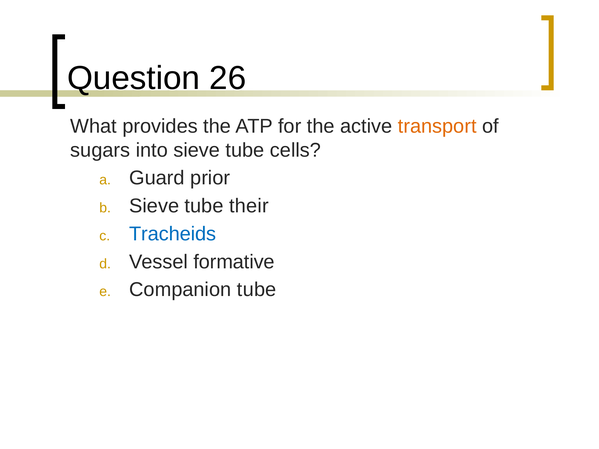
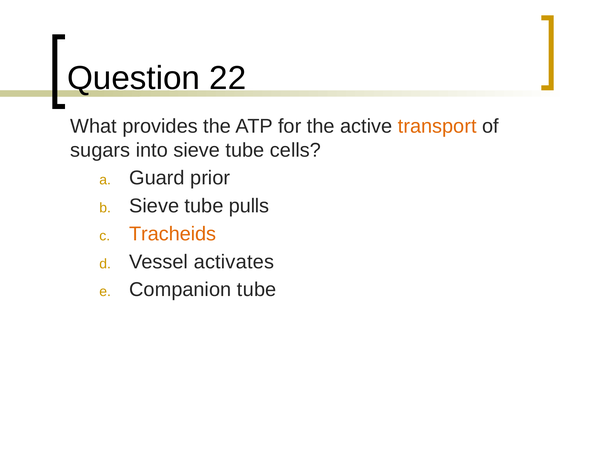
26: 26 -> 22 (228, 78)
their: their -> pulls (249, 206)
Tracheids colour: blue -> orange (173, 234)
formative: formative -> activates (234, 262)
